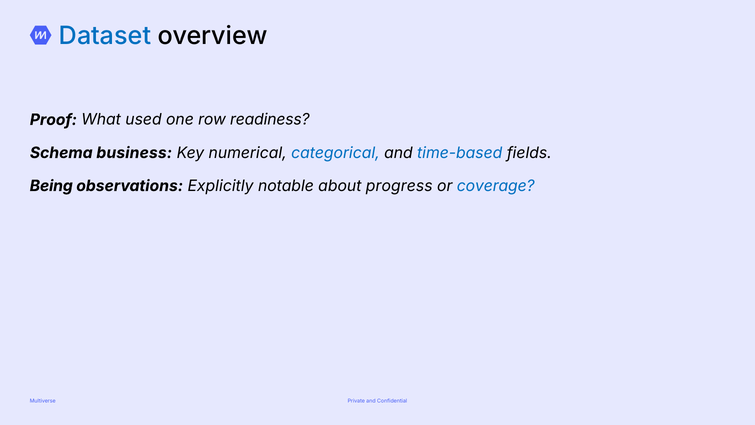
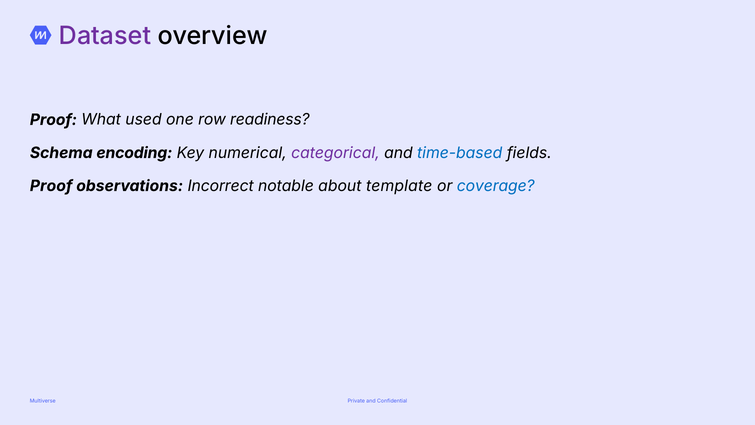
Dataset colour: blue -> purple (105, 36)
business: business -> encoding (134, 153)
categorical colour: blue -> purple (335, 153)
Being: Being -> Proof (51, 186)
Explicitly: Explicitly -> Incorrect (221, 186)
progress: progress -> template (399, 186)
